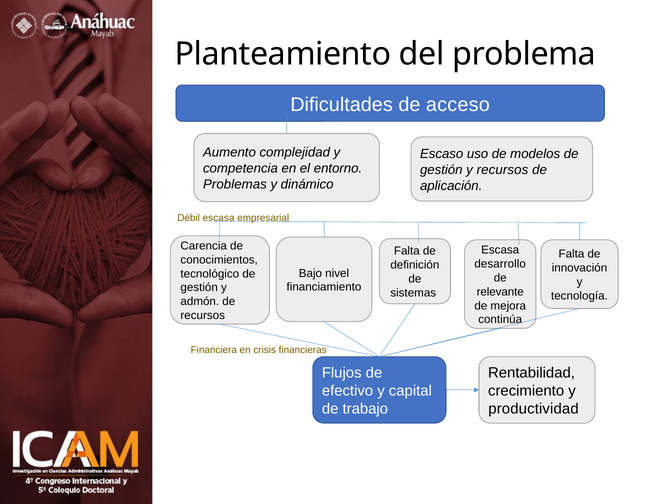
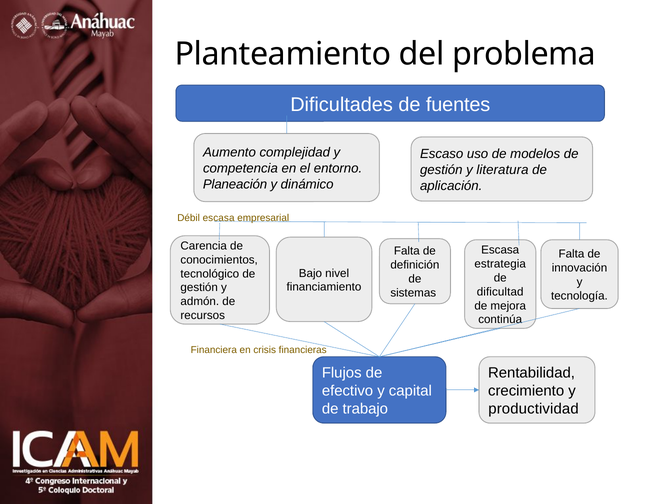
acceso: acceso -> fuentes (458, 105)
y recursos: recursos -> literatura (502, 170)
Problemas: Problemas -> Planeación (235, 185)
desarrollo: desarrollo -> estrategia (500, 264)
relevante: relevante -> dificultad (500, 292)
